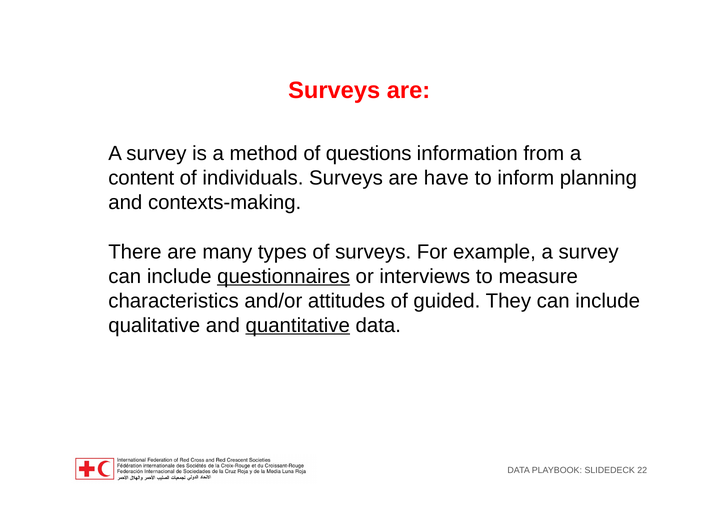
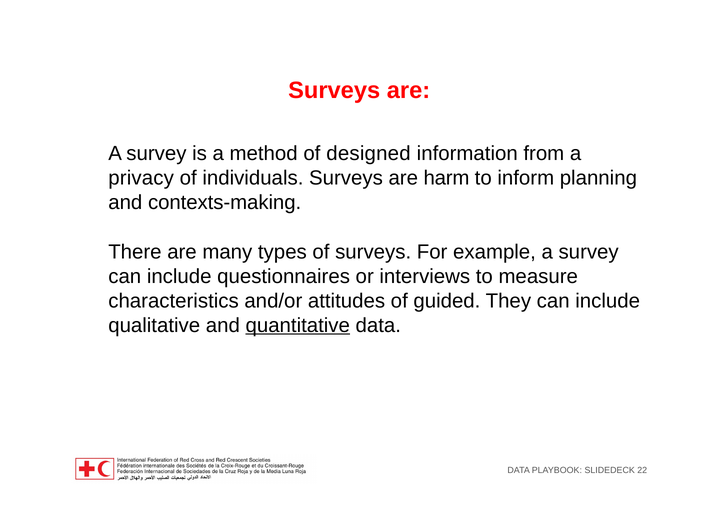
questions: questions -> designed (368, 154)
content: content -> privacy (141, 178)
have: have -> harm (447, 178)
questionnaires underline: present -> none (284, 276)
